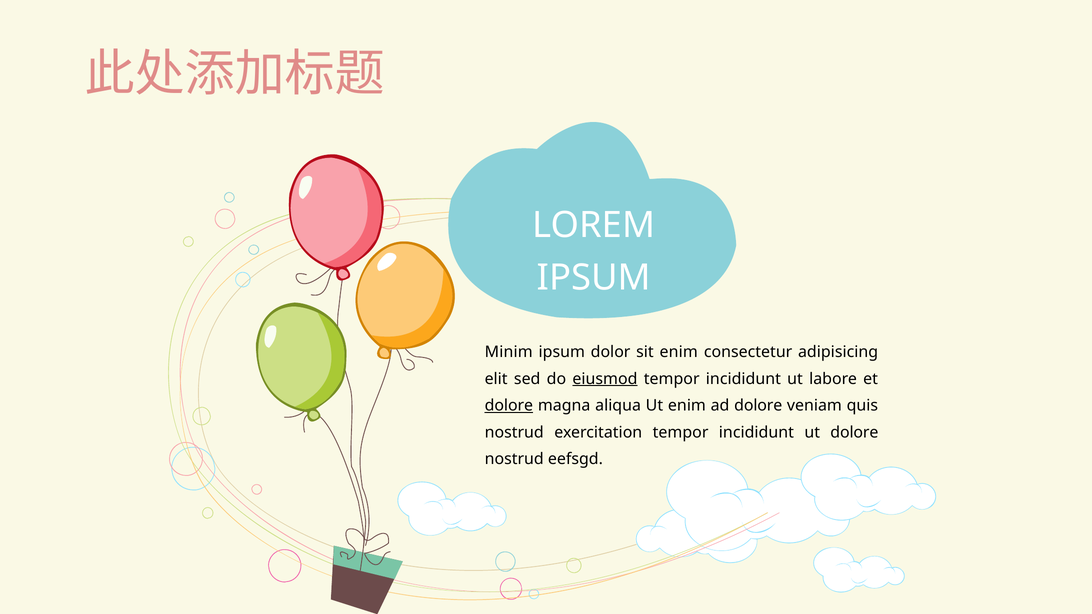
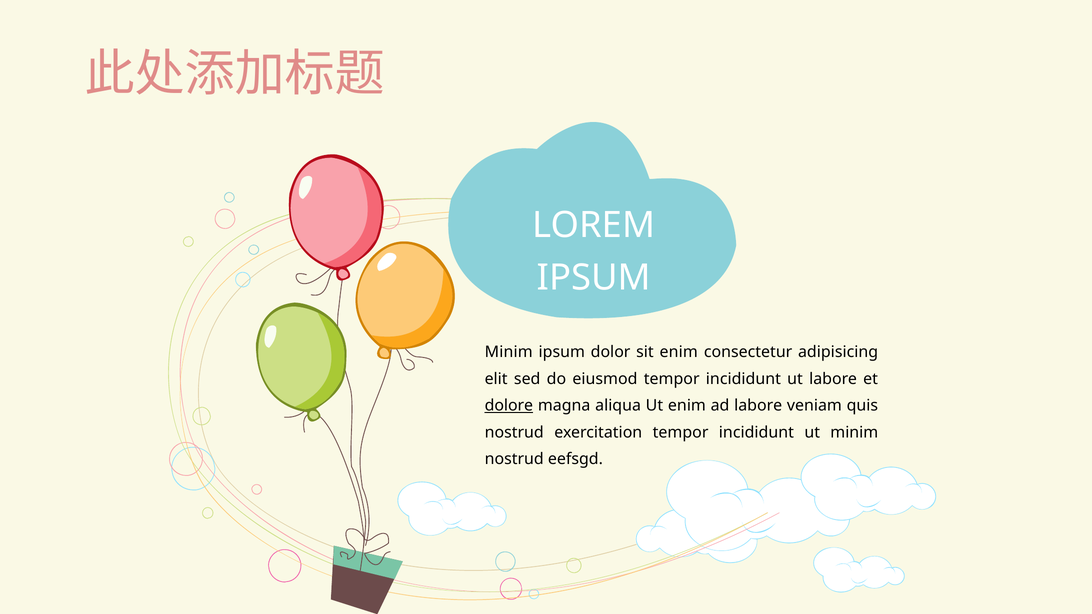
eiusmod underline: present -> none (605, 379)
ad dolore: dolore -> labore (758, 406)
ut dolore: dolore -> minim (854, 433)
